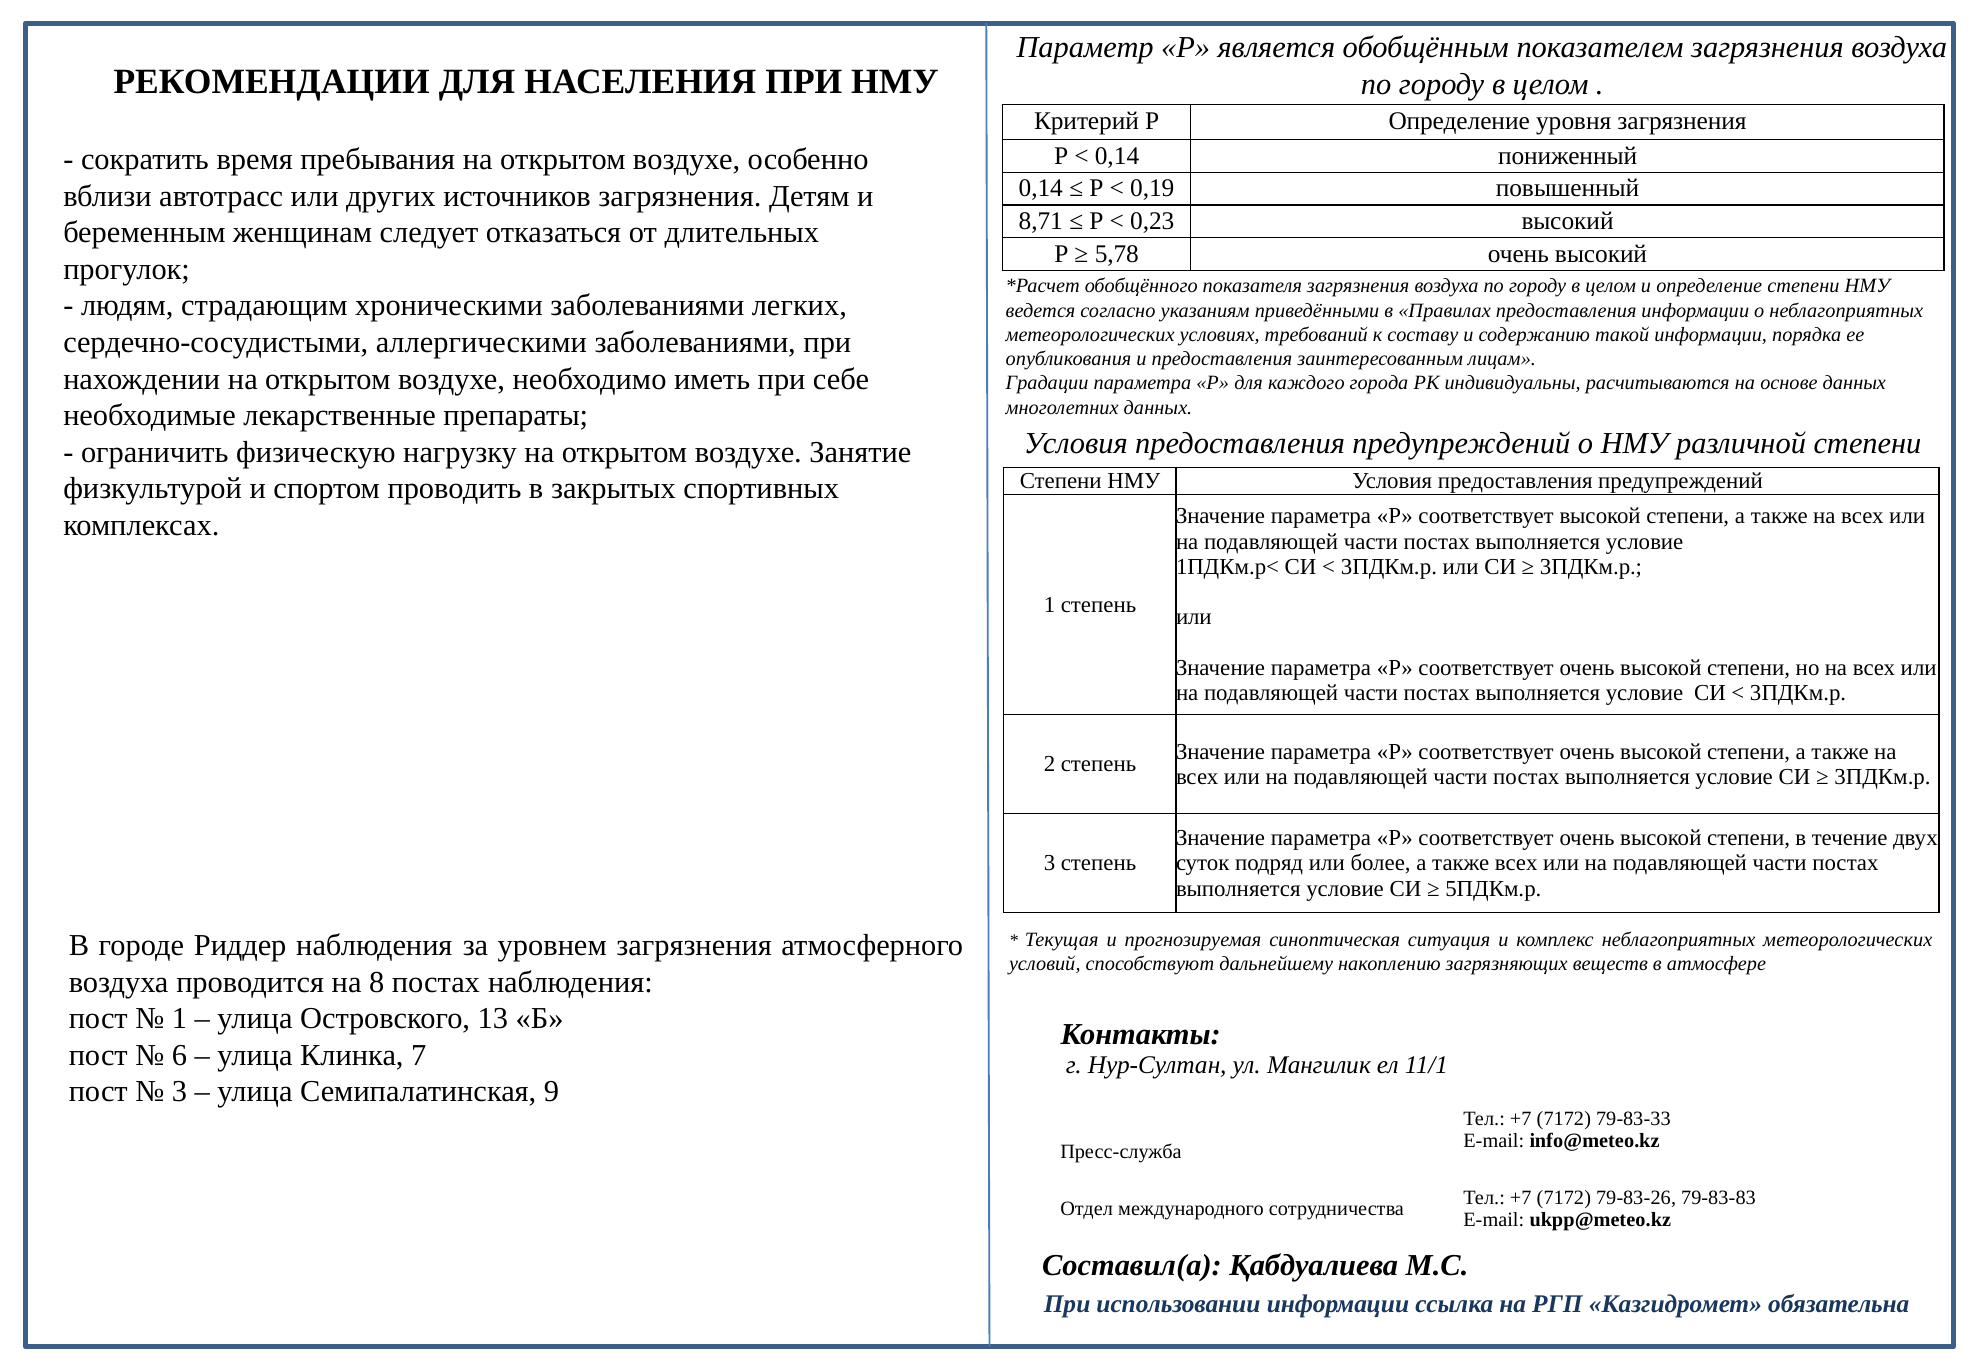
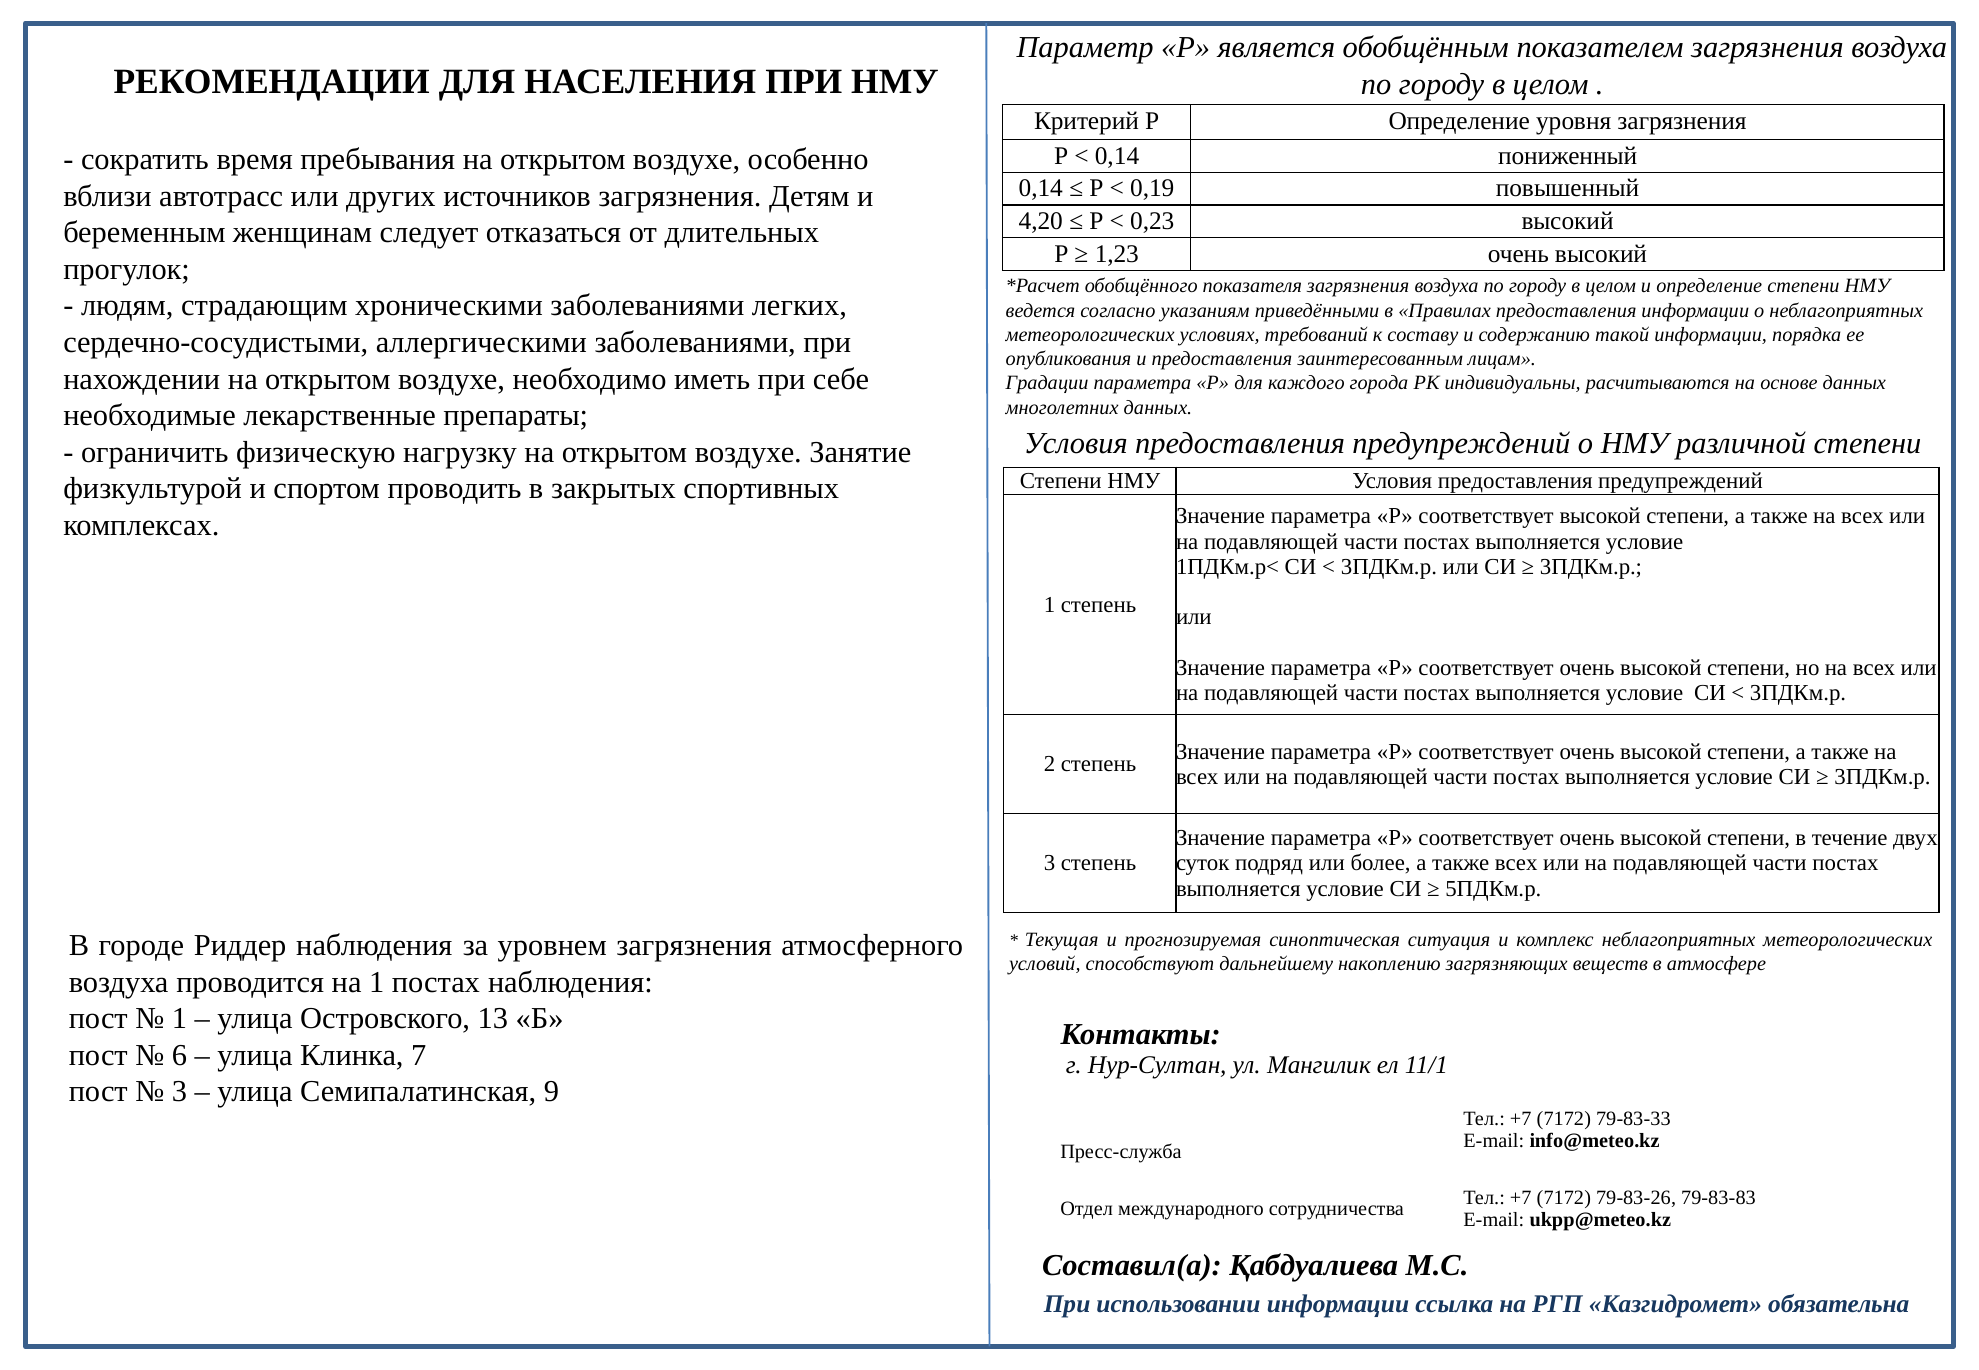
8,71: 8,71 -> 4,20 (1041, 221)
5,78: 5,78 -> 1,23 (1117, 254)
на 8: 8 -> 1 (377, 982)
